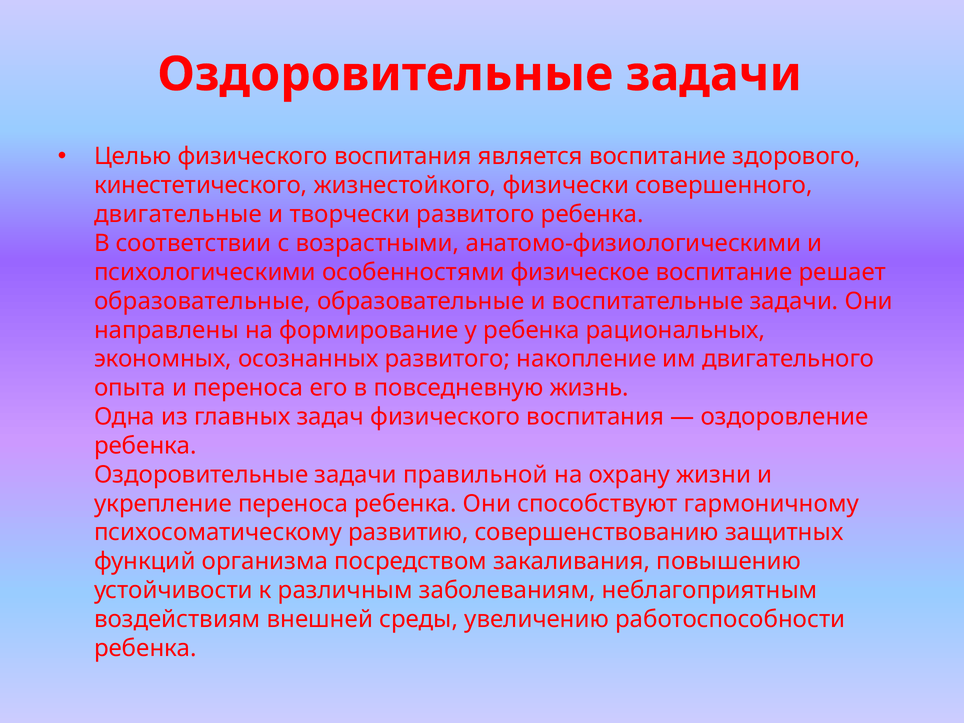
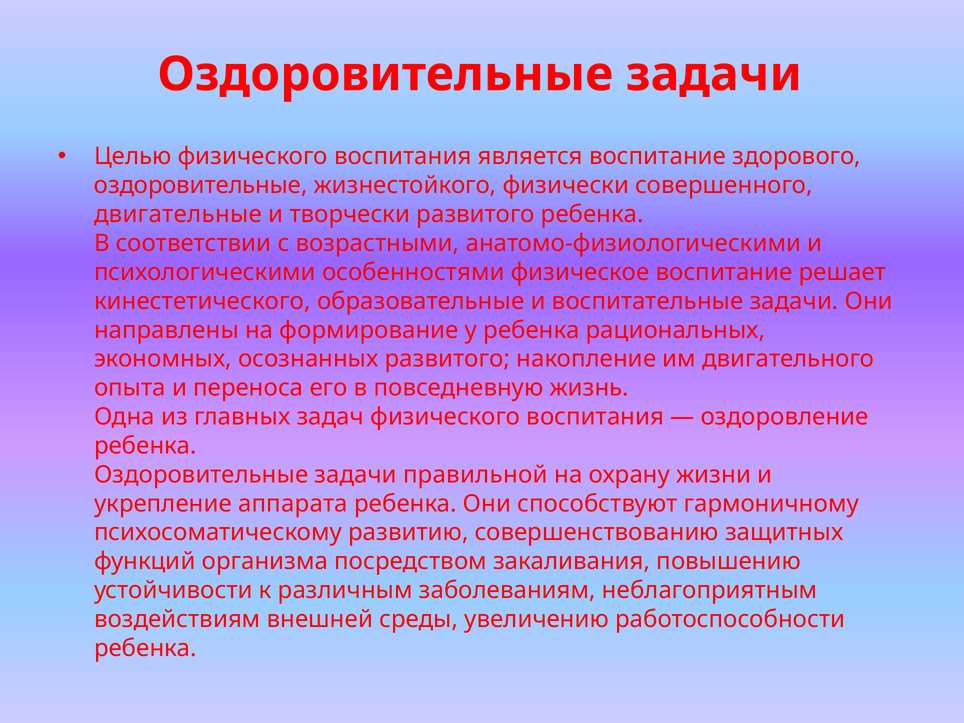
кинестетического: кинестетического -> оздоровительные (201, 185)
образовательные: образовательные -> кинестетического (202, 301)
укрепление переноса: переноса -> аппарата (293, 504)
